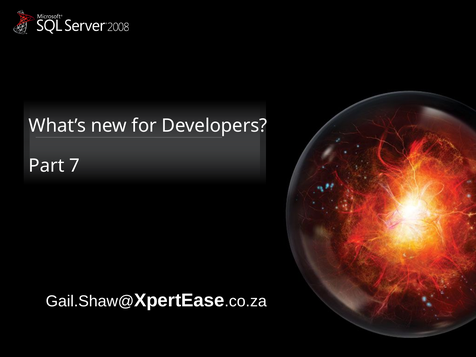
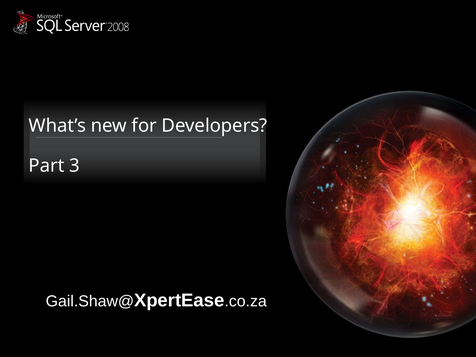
7: 7 -> 3 (74, 166)
